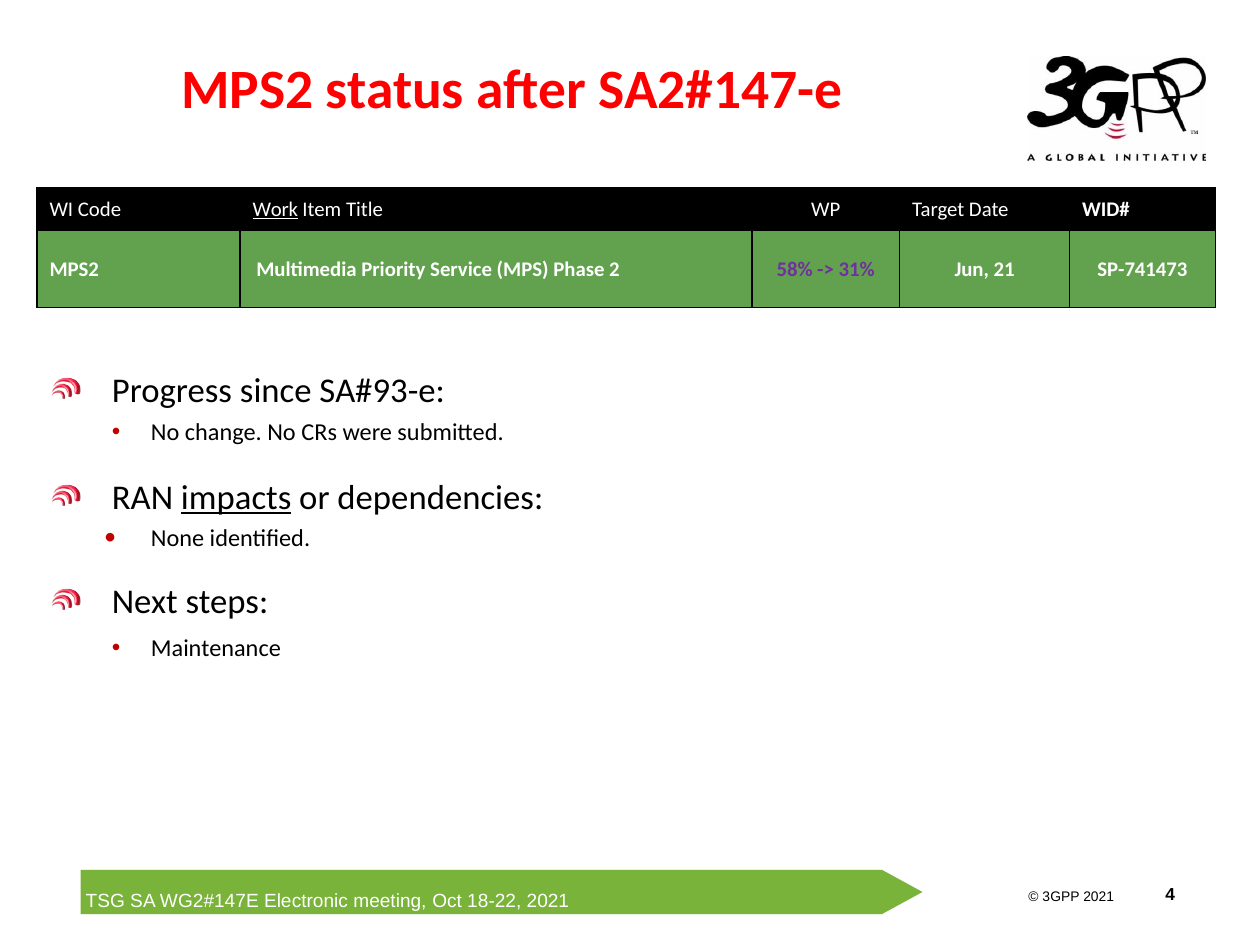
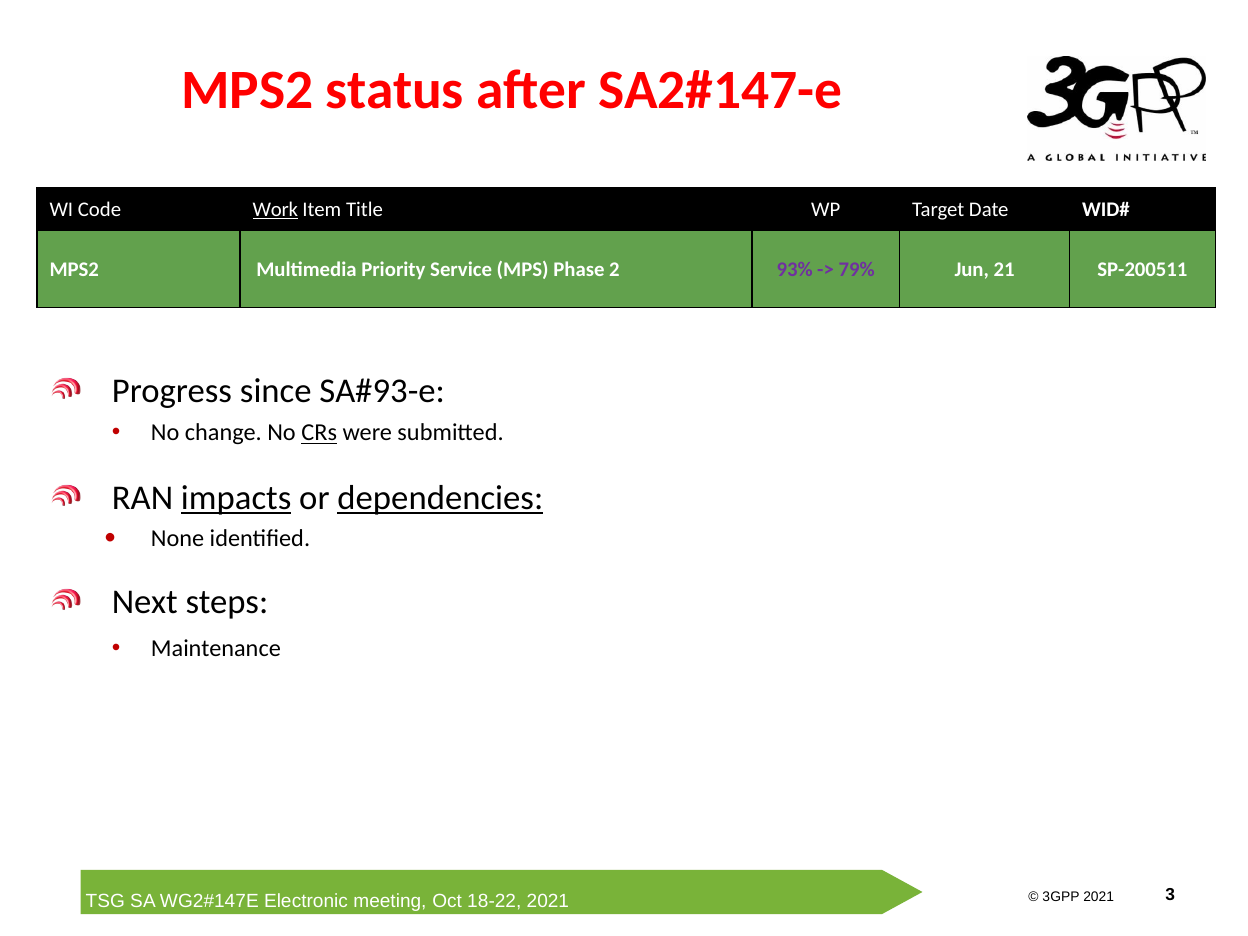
58%: 58% -> 93% (795, 269)
31%: 31% -> 79% (857, 269)
SP-741473: SP-741473 -> SP-200511 (1142, 269)
CRs underline: none -> present (319, 433)
dependencies underline: none -> present (440, 498)
4: 4 -> 3 (1170, 895)
